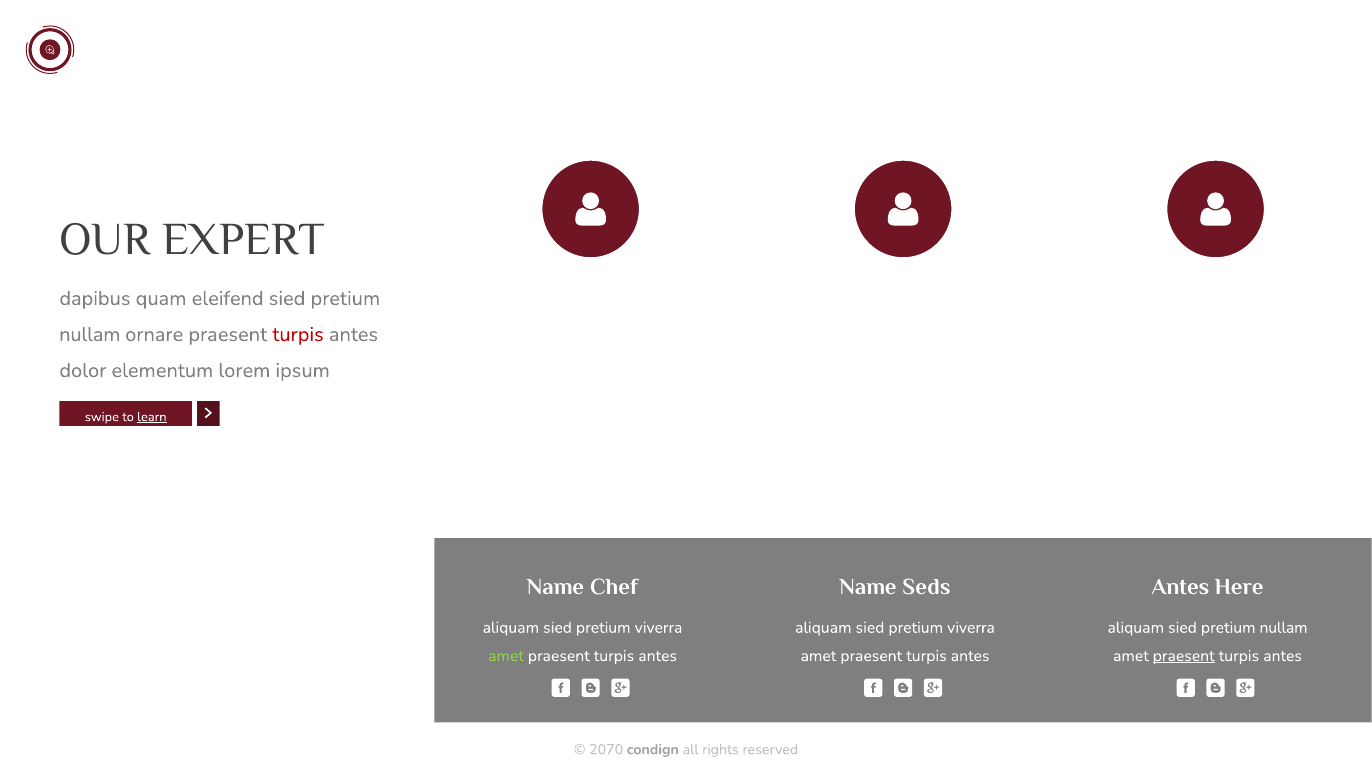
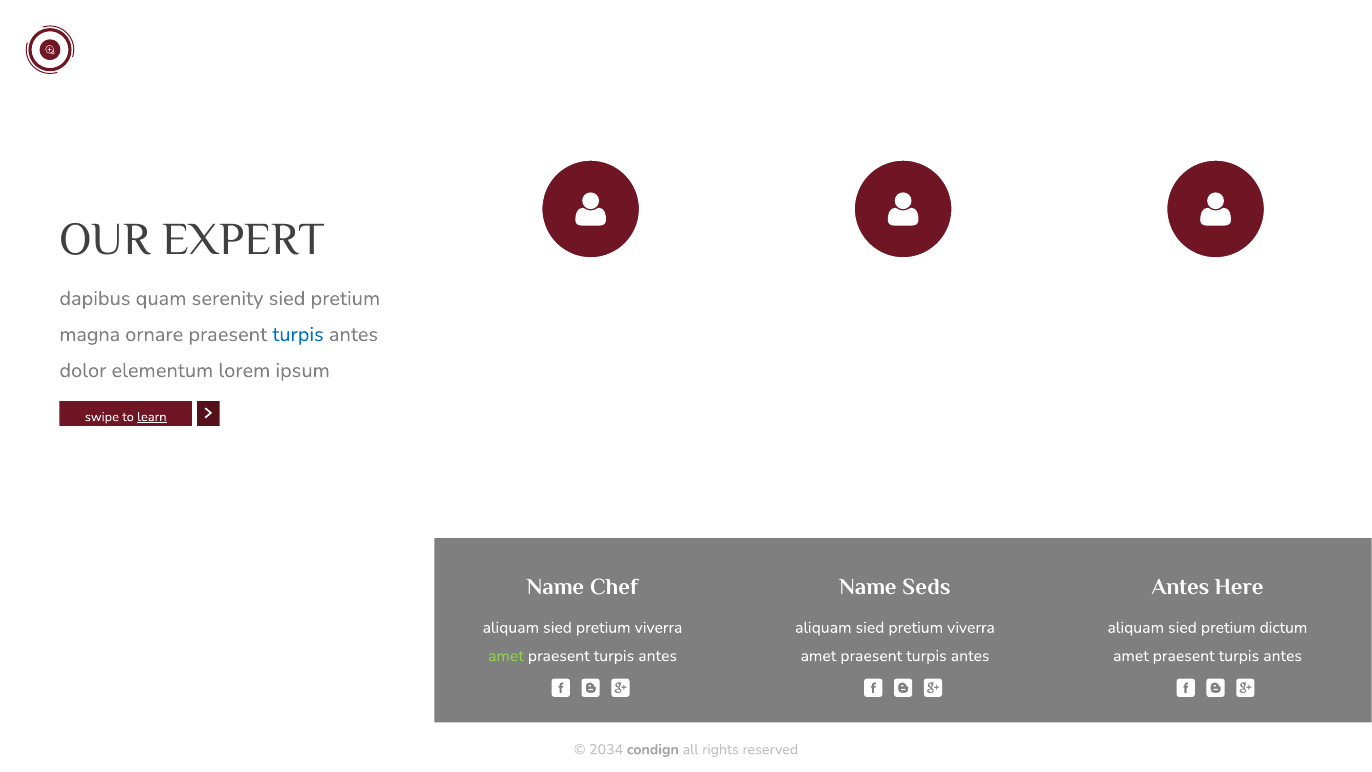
eleifend: eleifend -> serenity (228, 298)
nullam: nullam -> magna (90, 334)
turpis colour: red -> blue (298, 334)
aliquam sied pretium nullam: nullam -> dictum (1283, 627)
praesent underline: present -> none (1184, 656)
2070: 2070 -> 2034 (606, 749)
